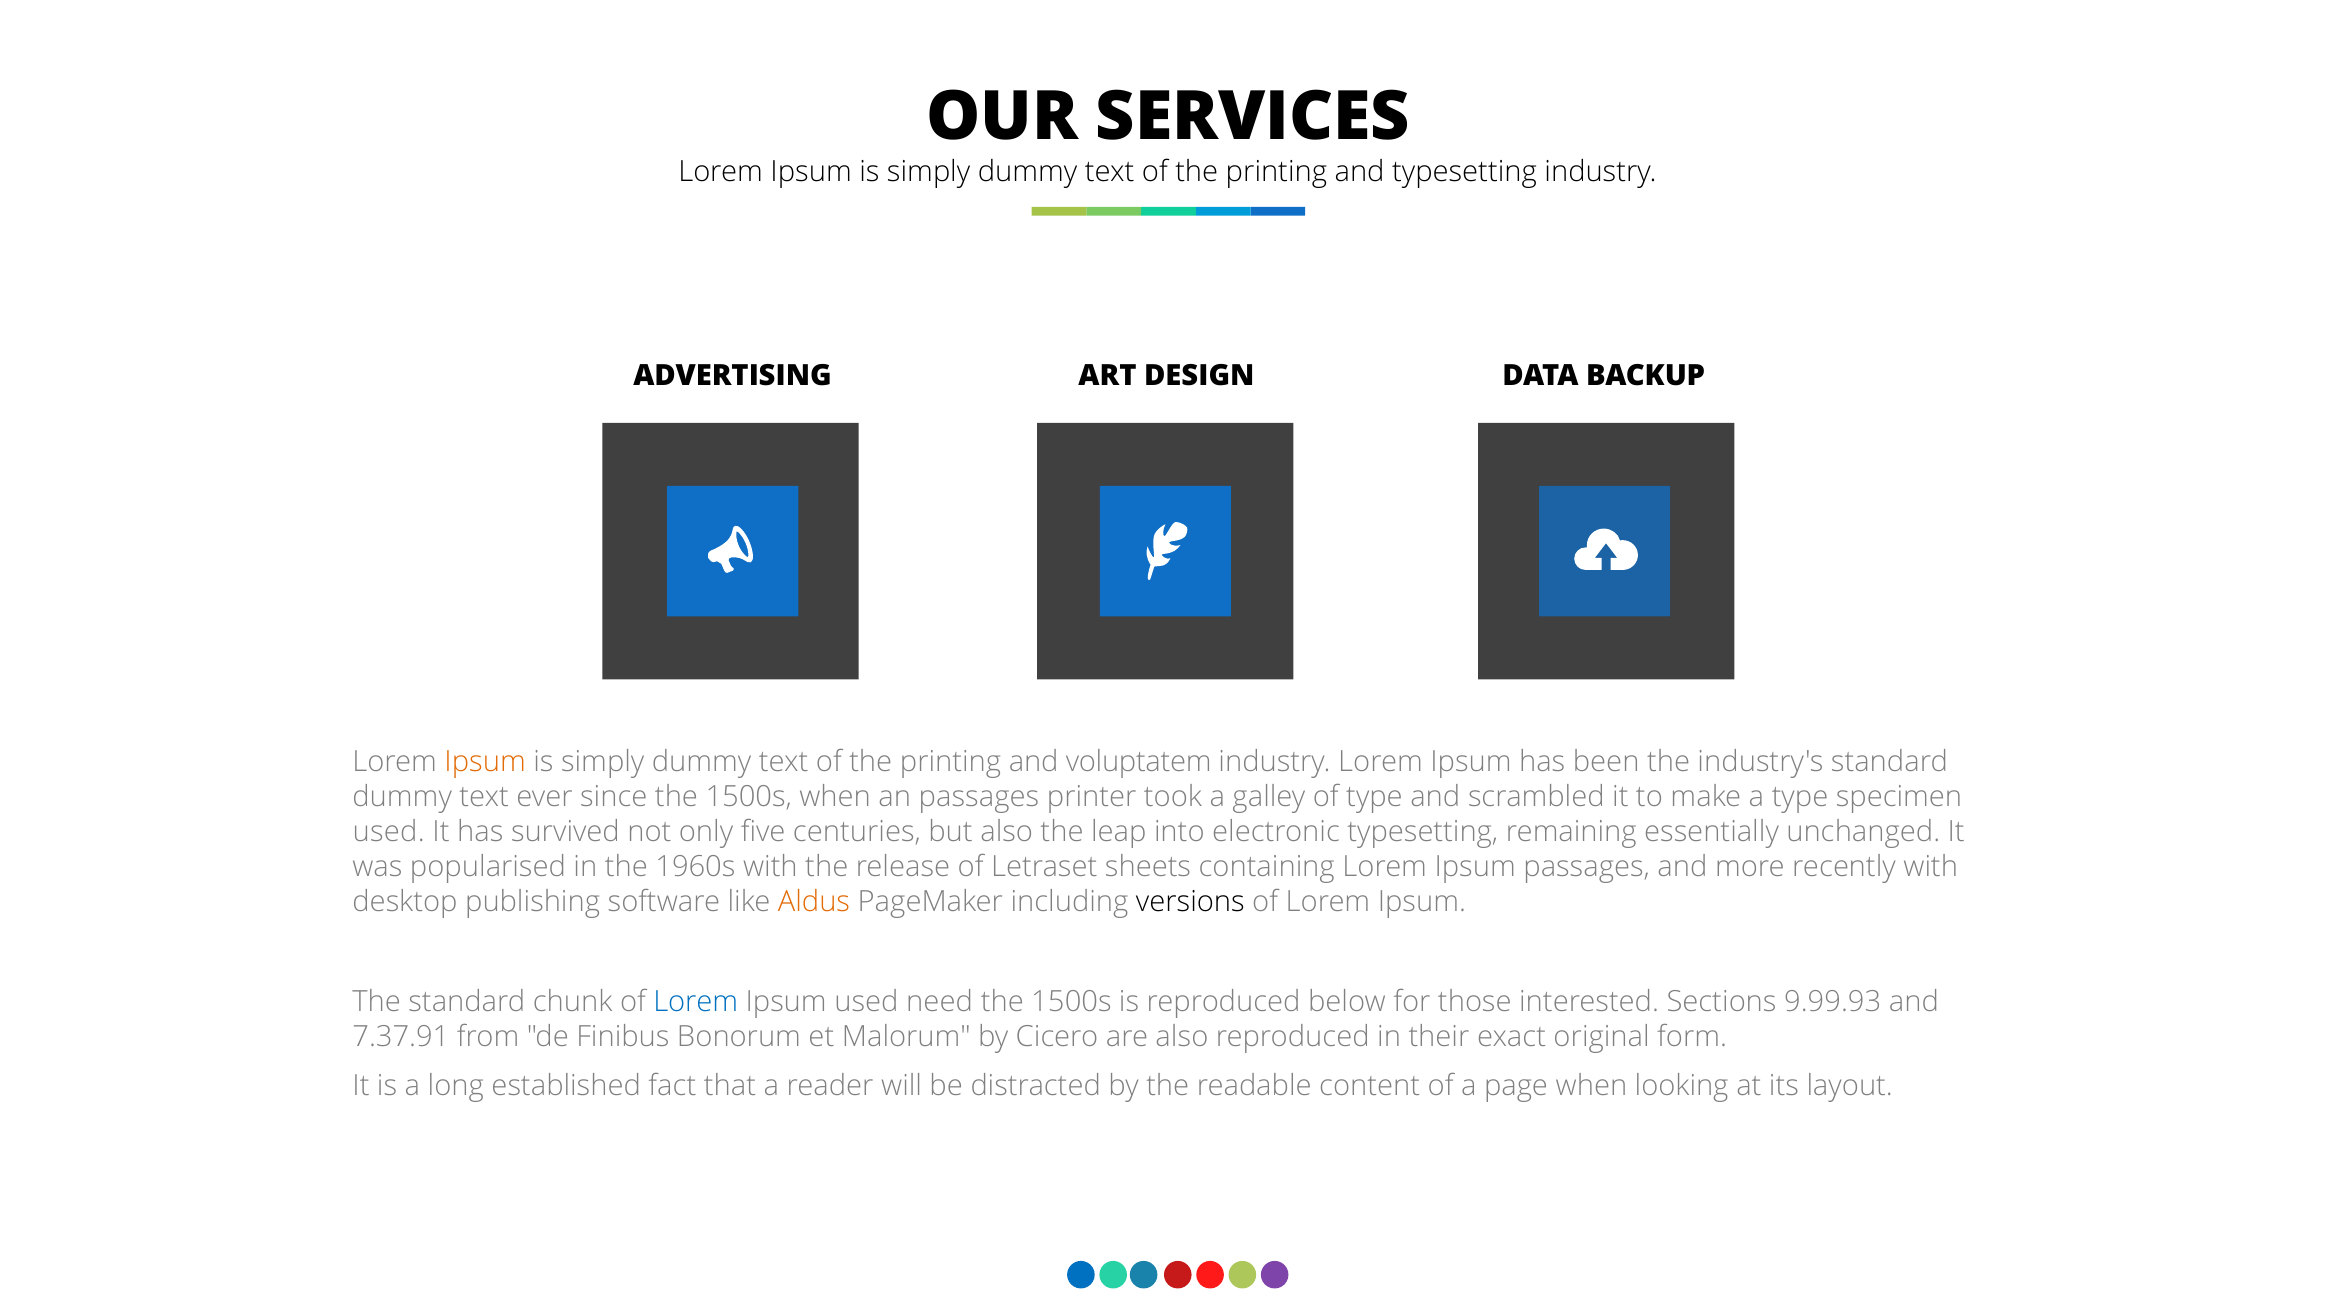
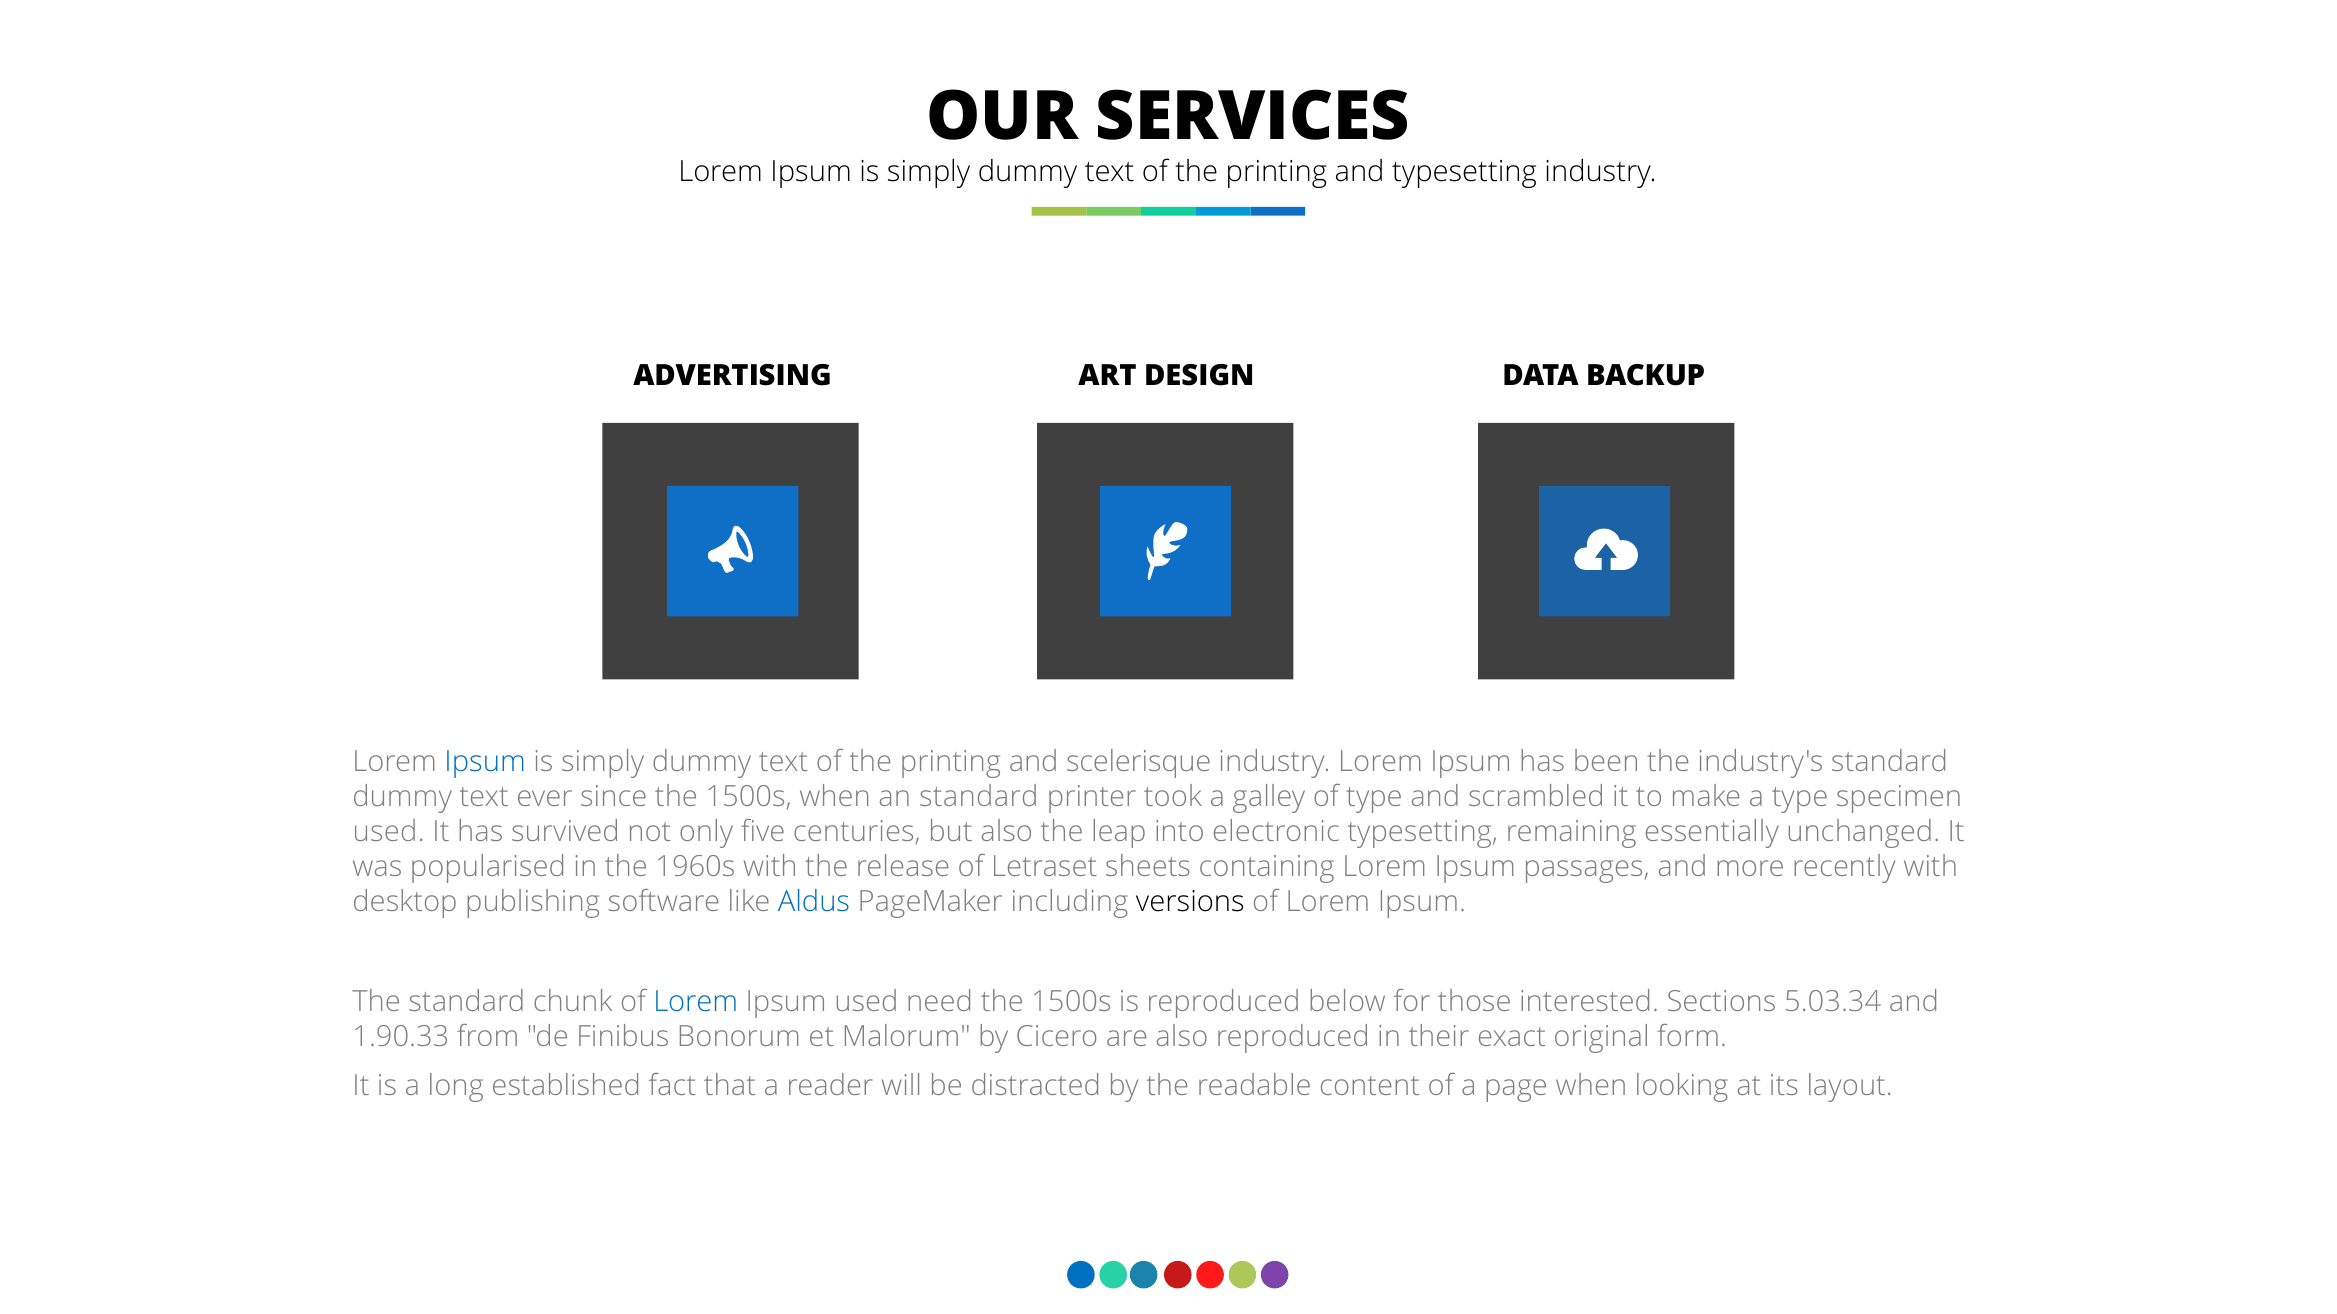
Ipsum colour: orange -> blue (485, 762)
voluptatem: voluptatem -> scelerisque (1139, 762)
an passages: passages -> standard (979, 797)
Aldus colour: orange -> blue (814, 902)
9.99.93: 9.99.93 -> 5.03.34 (1833, 1002)
7.37.91: 7.37.91 -> 1.90.33 (401, 1037)
